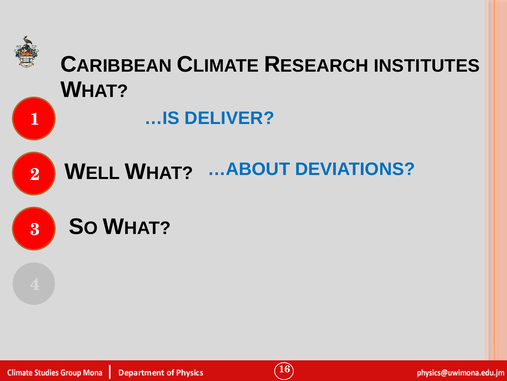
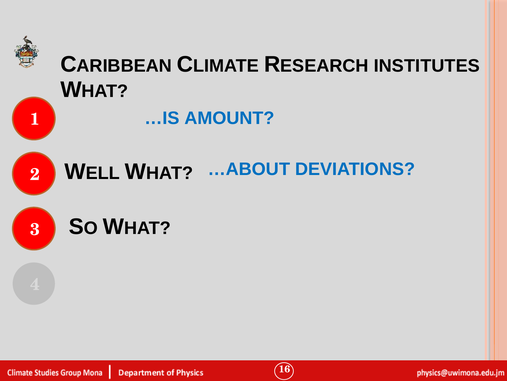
DELIVER: DELIVER -> AMOUNT (230, 118)
